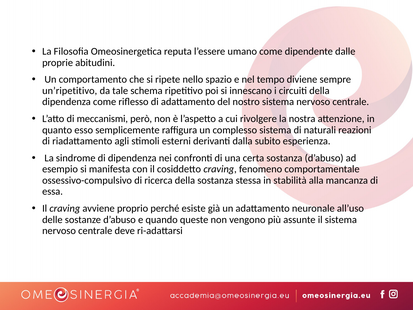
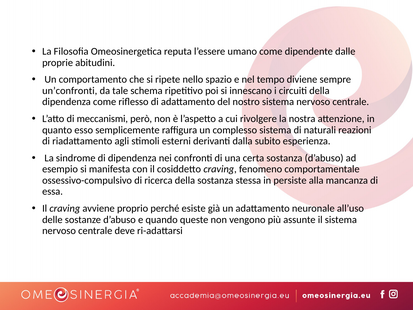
un’ripetitivo: un’ripetitivo -> un’confronti (70, 91)
stabilità: stabilità -> persiste (290, 180)
